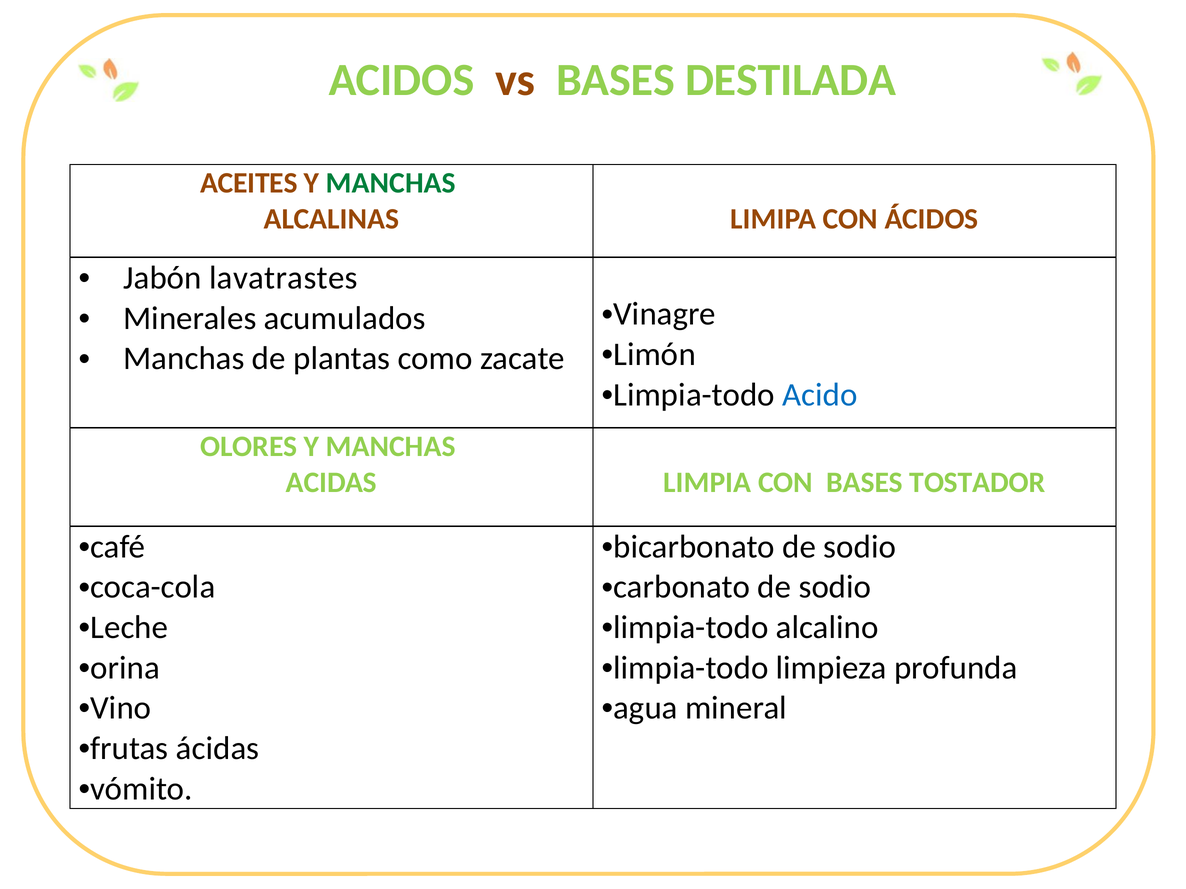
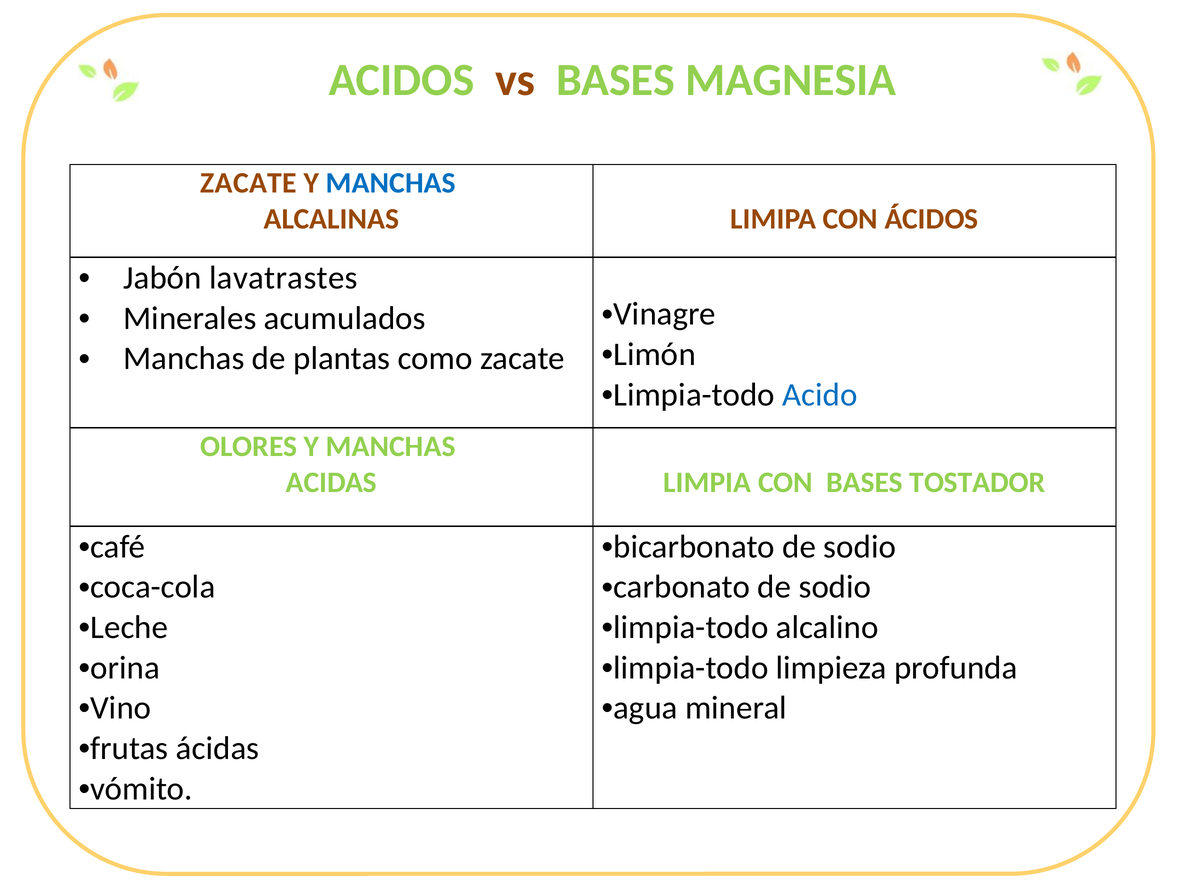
DESTILADA: DESTILADA -> MAGNESIA (791, 80)
ACEITES: ACEITES -> ZACATE (249, 183)
MANCHAS colour: green -> blue (391, 183)
